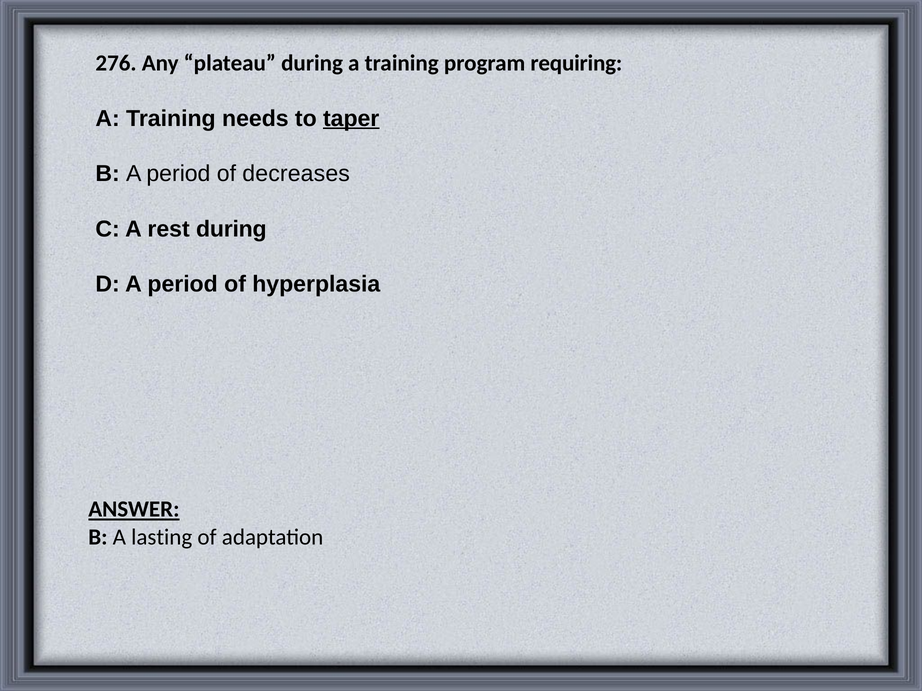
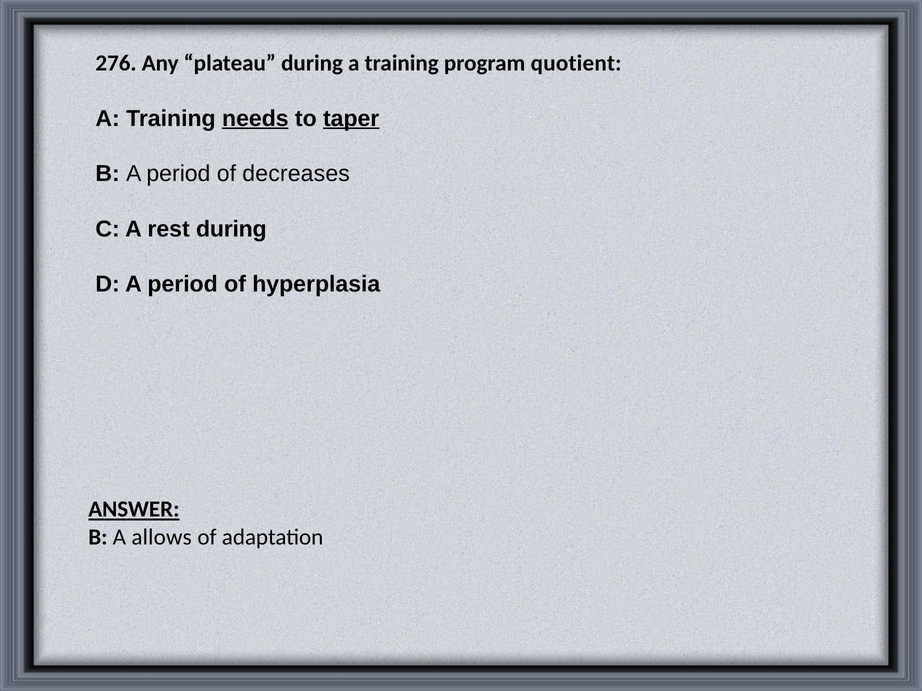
requiring: requiring -> quotient (576, 63)
needs underline: none -> present (255, 118)
lasting: lasting -> allows (162, 537)
